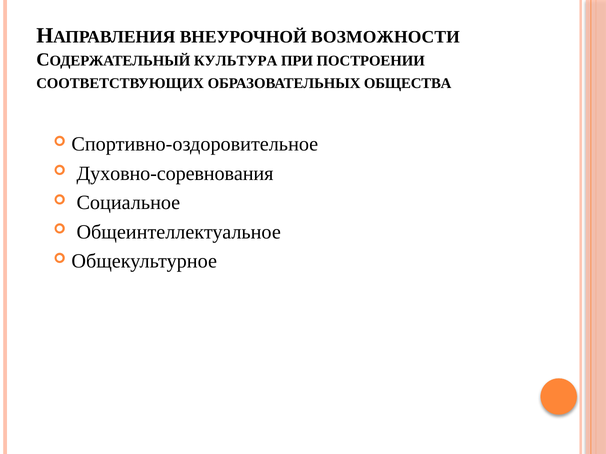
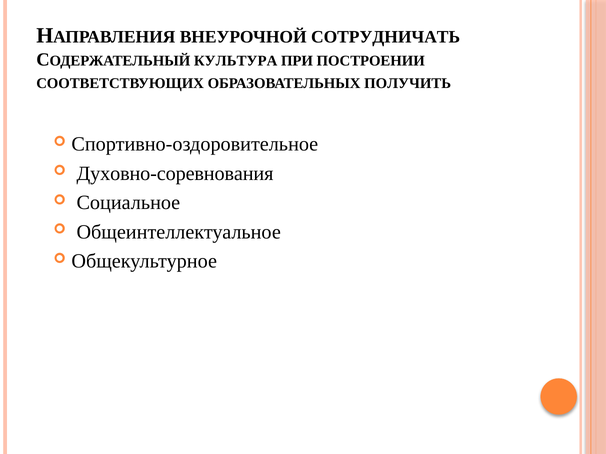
ВОЗМОЖНОСТИ: ВОЗМОЖНОСТИ -> СОТРУДНИЧАТЬ (386, 37)
ОБЩЕСТВА: ОБЩЕСТВА -> ПОЛУЧИТЬ (408, 83)
